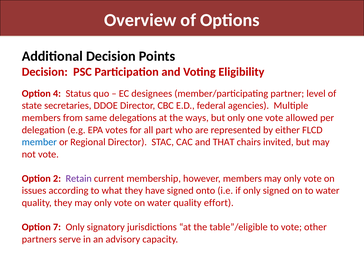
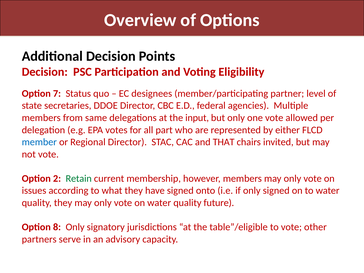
4: 4 -> 7 (57, 94)
ways: ways -> input (197, 118)
Retain colour: purple -> green (79, 178)
effort: effort -> future (219, 203)
7: 7 -> 8 (57, 227)
